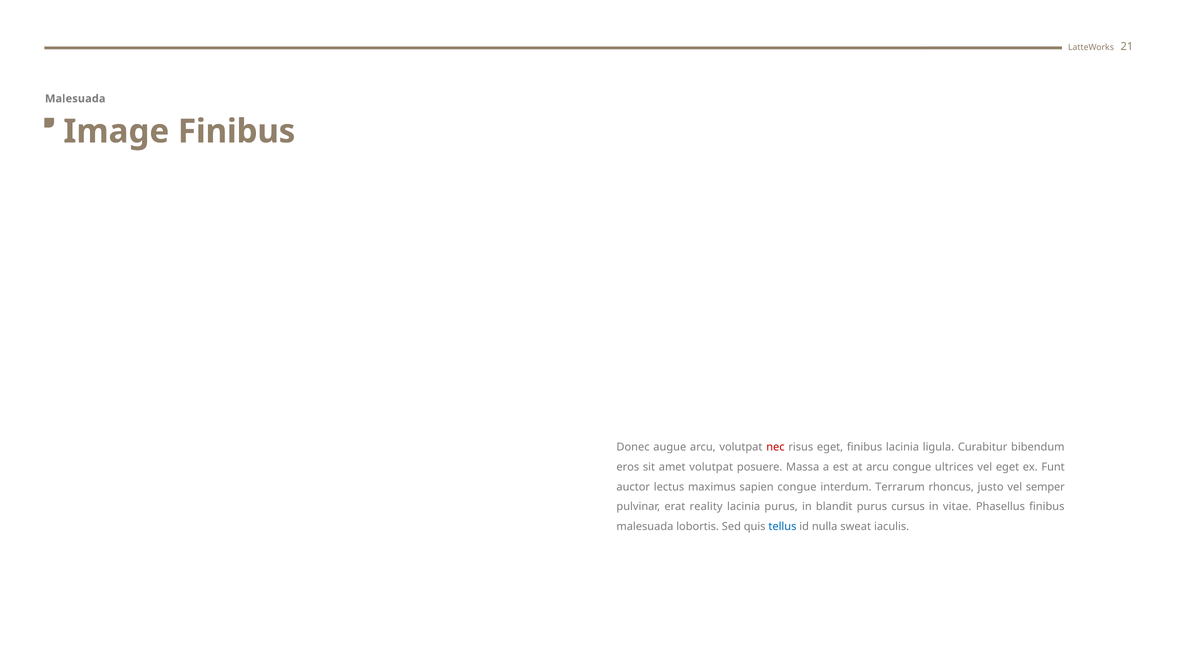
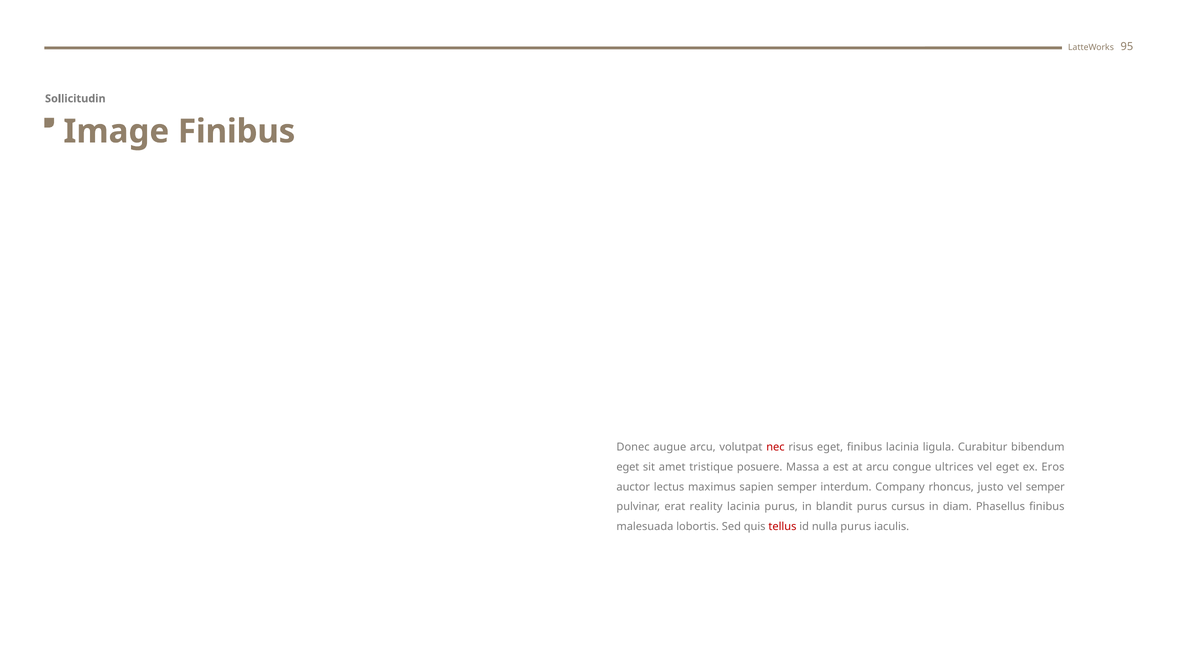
21: 21 -> 95 (1127, 47)
Malesuada: Malesuada -> Sollicitudin (75, 99)
eros: eros -> eget (628, 467)
amet volutpat: volutpat -> tristique (711, 467)
Funt: Funt -> Eros (1053, 467)
sapien congue: congue -> semper (797, 487)
Terrarum: Terrarum -> Company (900, 487)
vitae: vitae -> diam (957, 507)
tellus colour: blue -> red (782, 527)
nulla sweat: sweat -> purus (856, 527)
